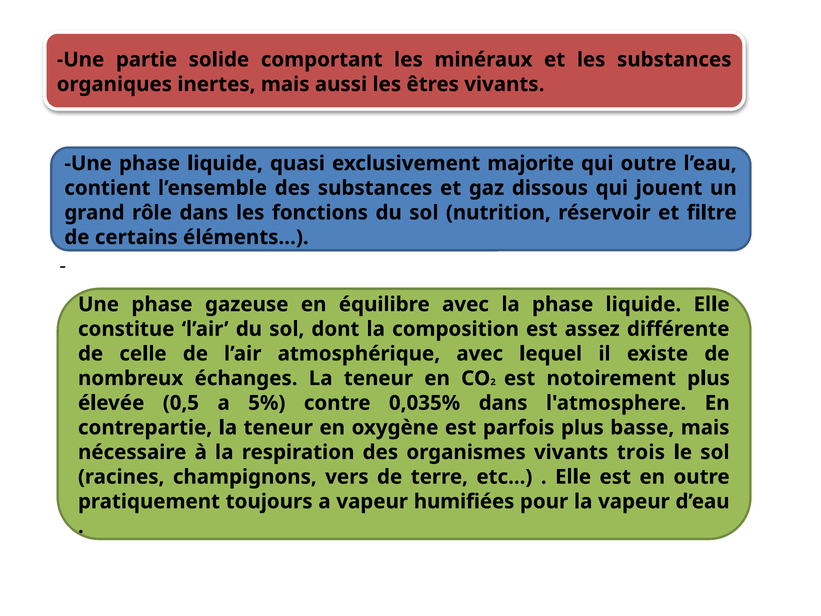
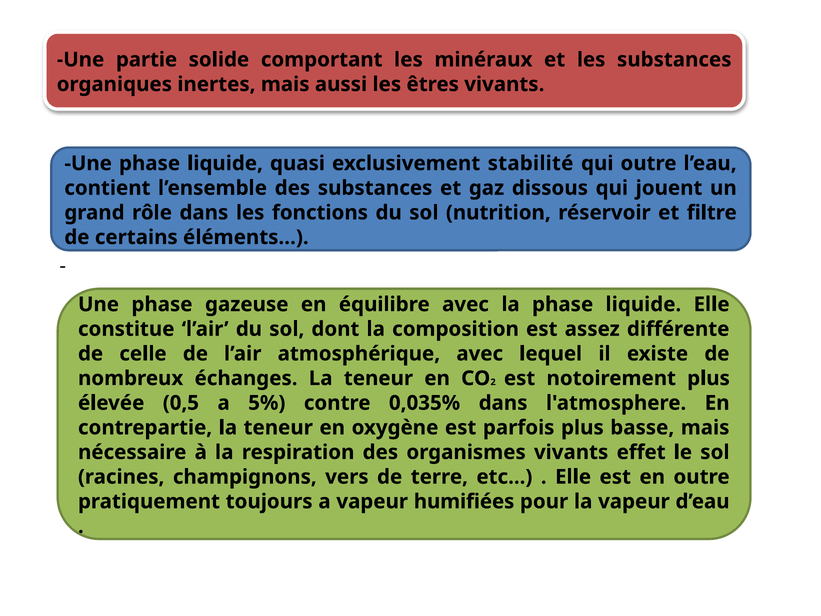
majorite: majorite -> stabilité (531, 163)
trois: trois -> effet (641, 452)
